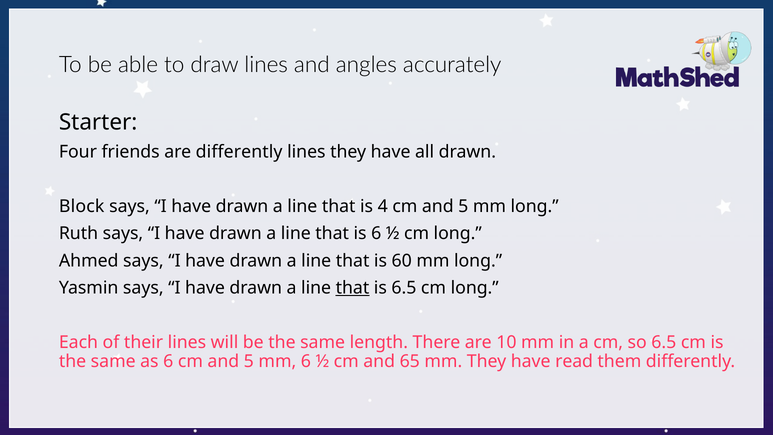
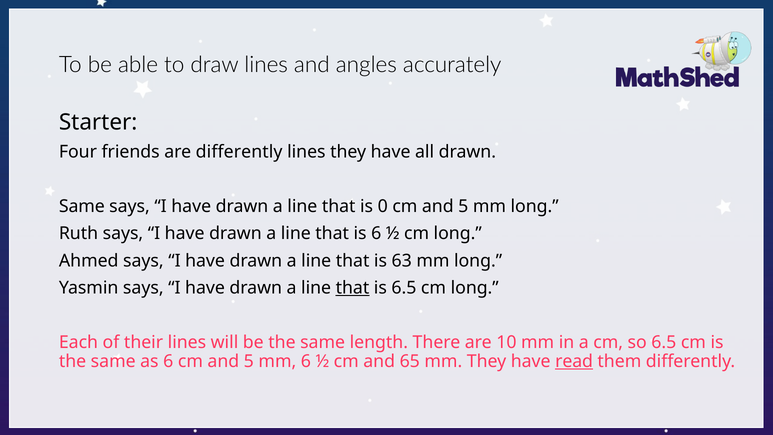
Block: Block -> Same (82, 206)
4: 4 -> 0 (383, 206)
60: 60 -> 63 (402, 261)
read underline: none -> present (574, 361)
